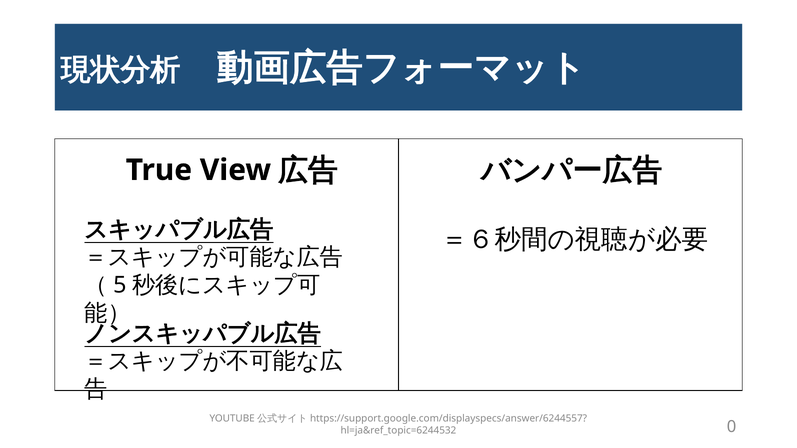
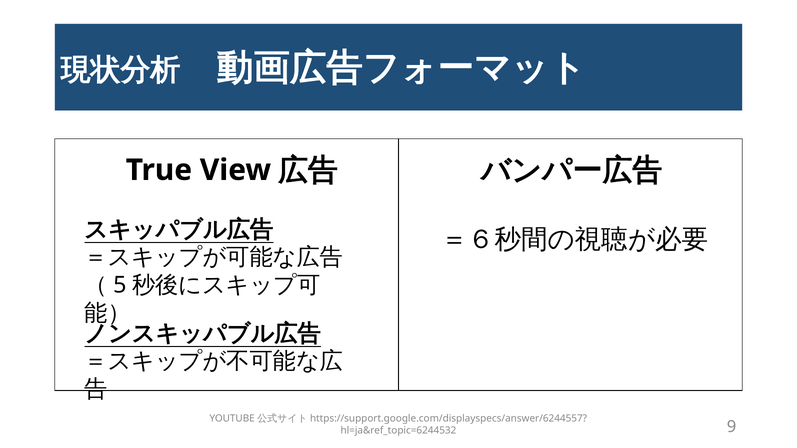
0: 0 -> 9 (732, 427)
